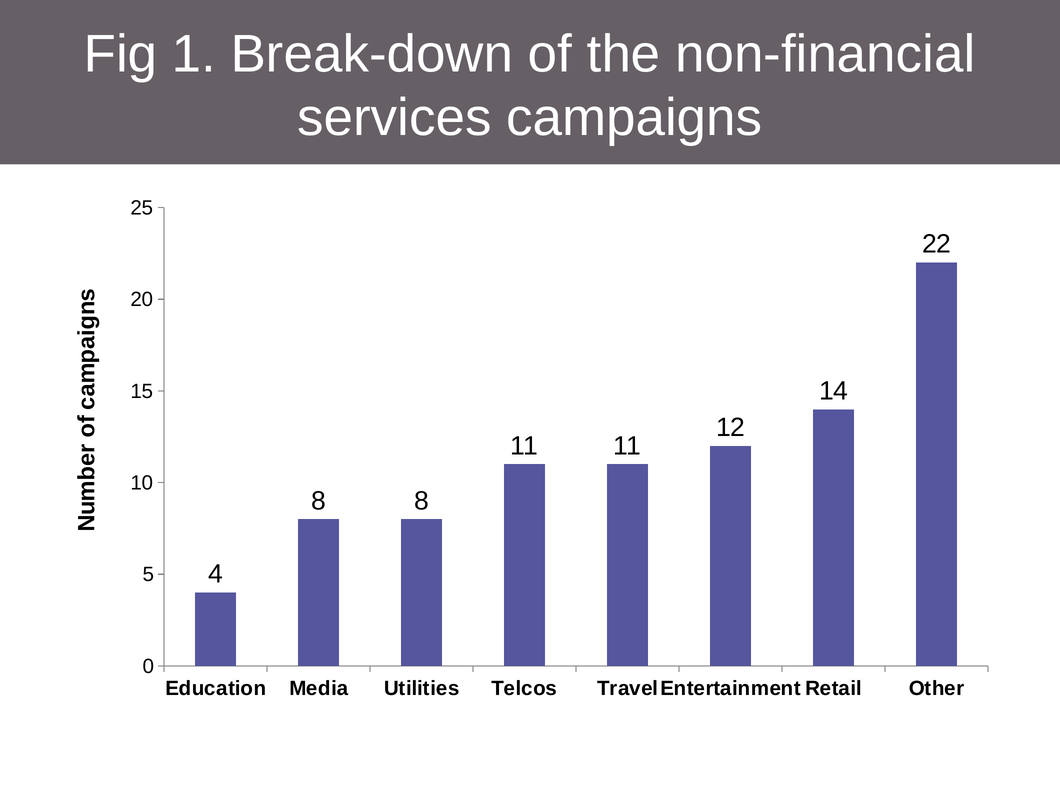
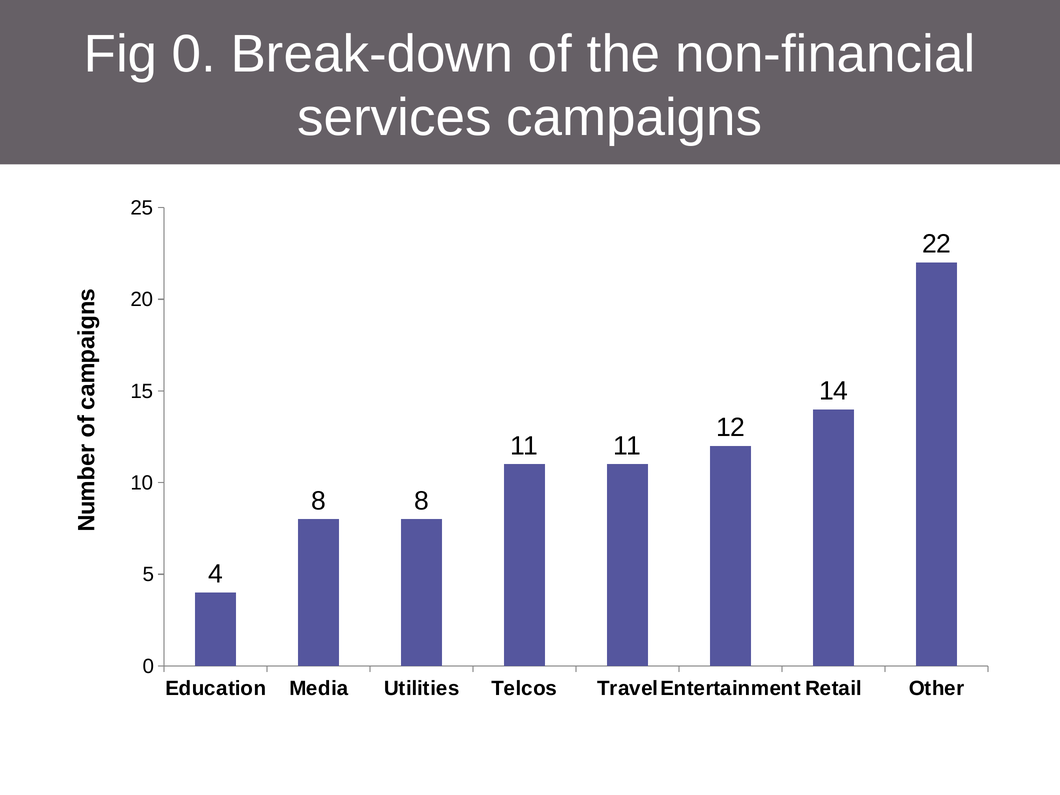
Fig 1: 1 -> 0 (194, 54)
